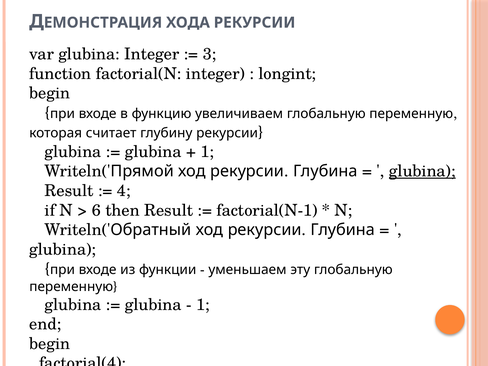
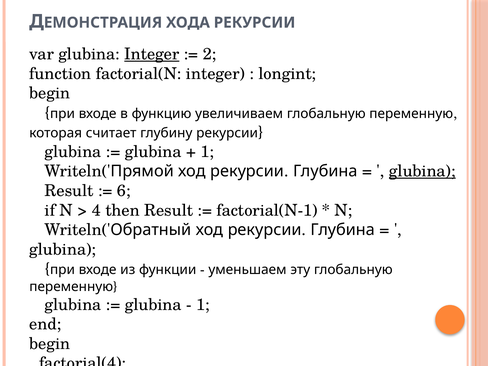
Integer underline: none -> present (152, 54)
3: 3 -> 2 (209, 54)
4: 4 -> 6 (124, 191)
6: 6 -> 4 (96, 210)
